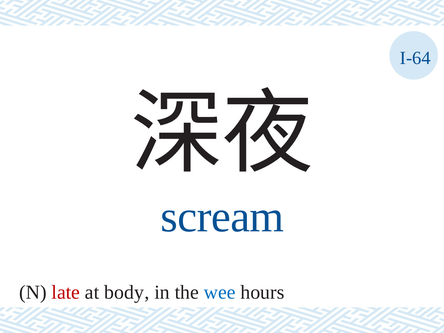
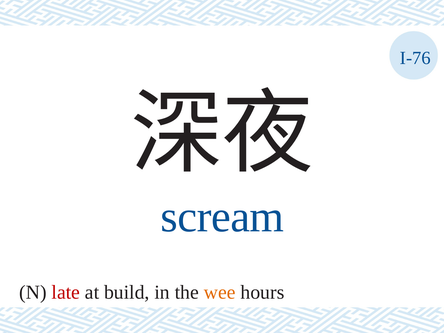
I-64: I-64 -> I-76 (415, 58)
body: body -> build (127, 292)
wee colour: blue -> orange (220, 292)
